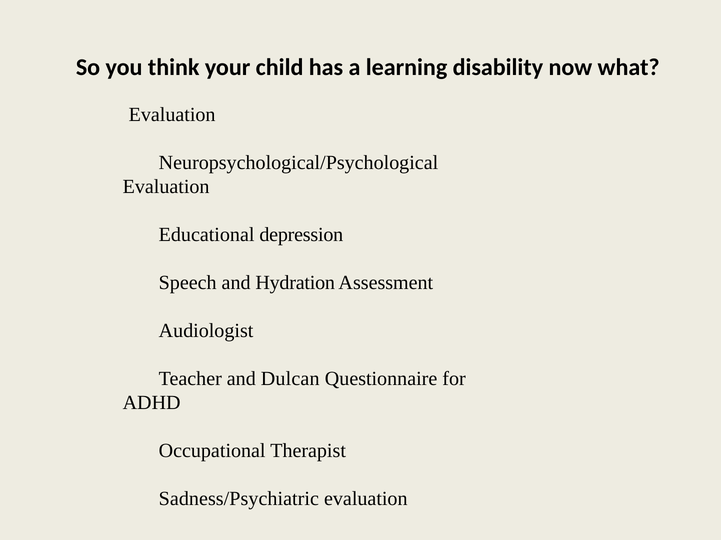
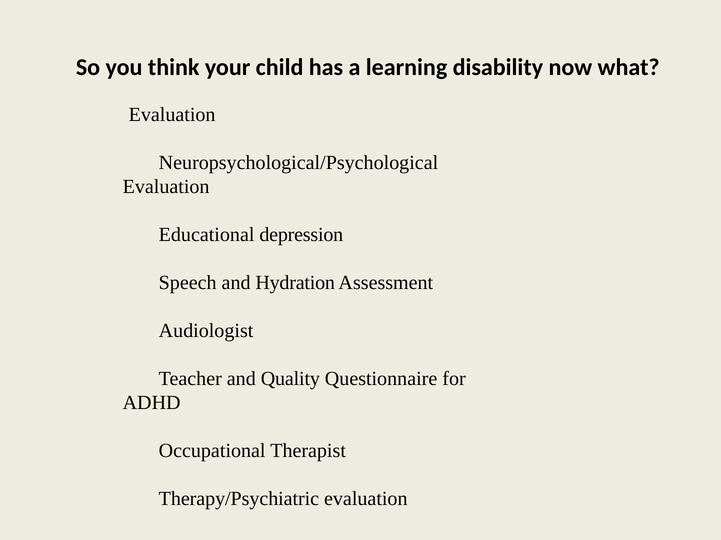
Dulcan: Dulcan -> Quality (290, 379)
Sadness/Psychiatric: Sadness/Psychiatric -> Therapy/Psychiatric (239, 500)
